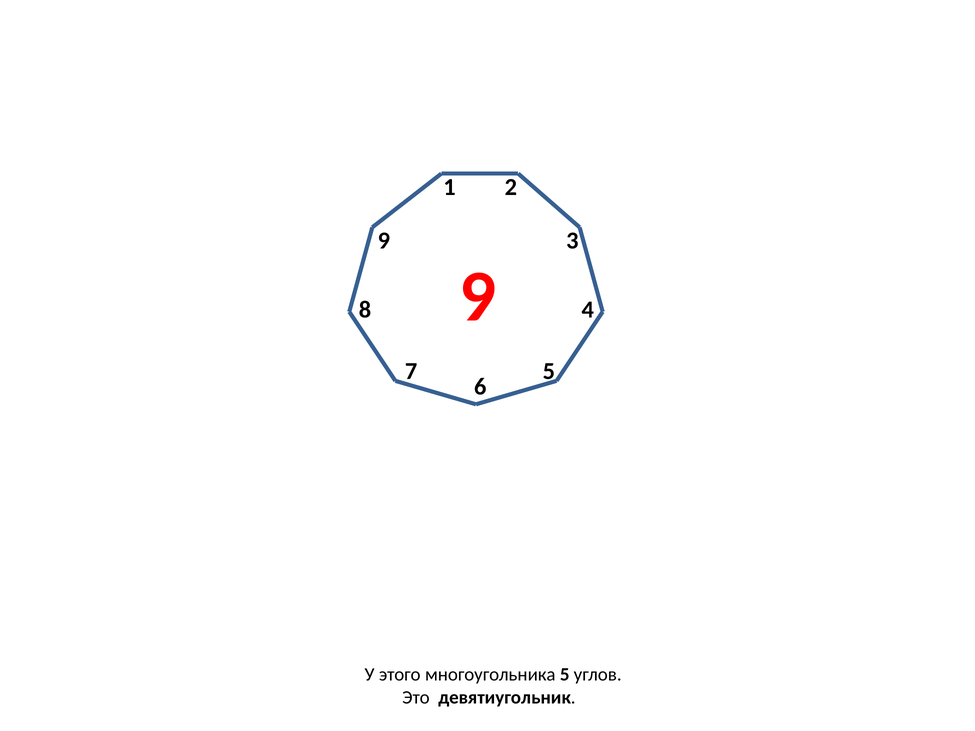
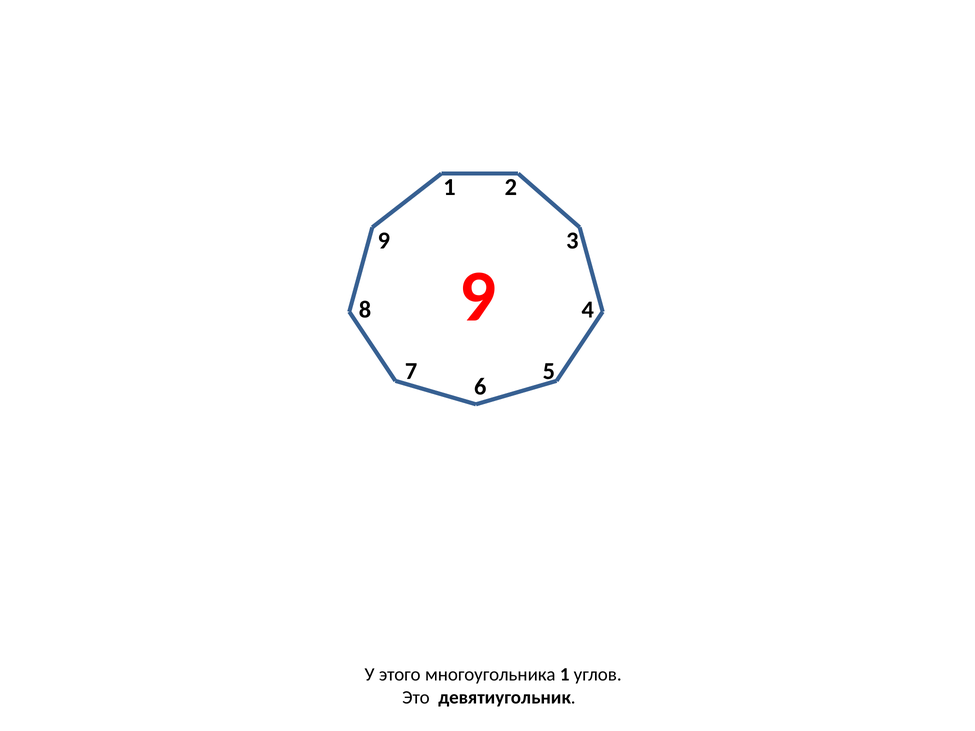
многоугольника 5: 5 -> 1 (565, 675)
